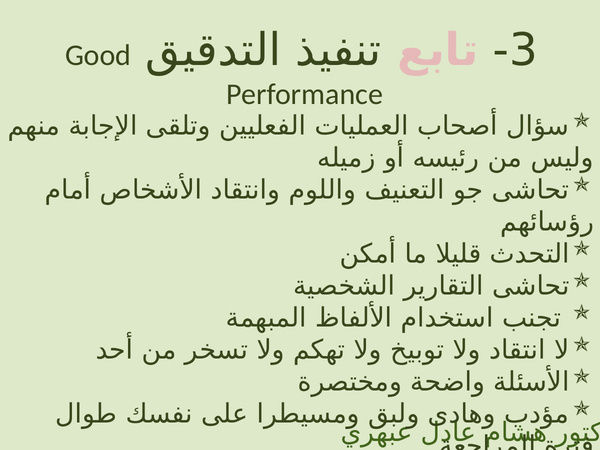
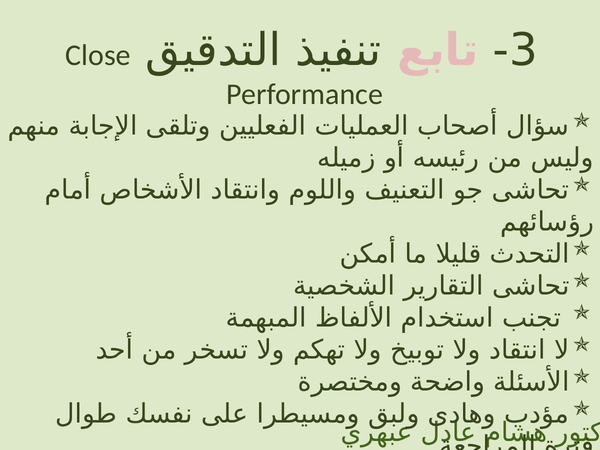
Good: Good -> Close (98, 55)
